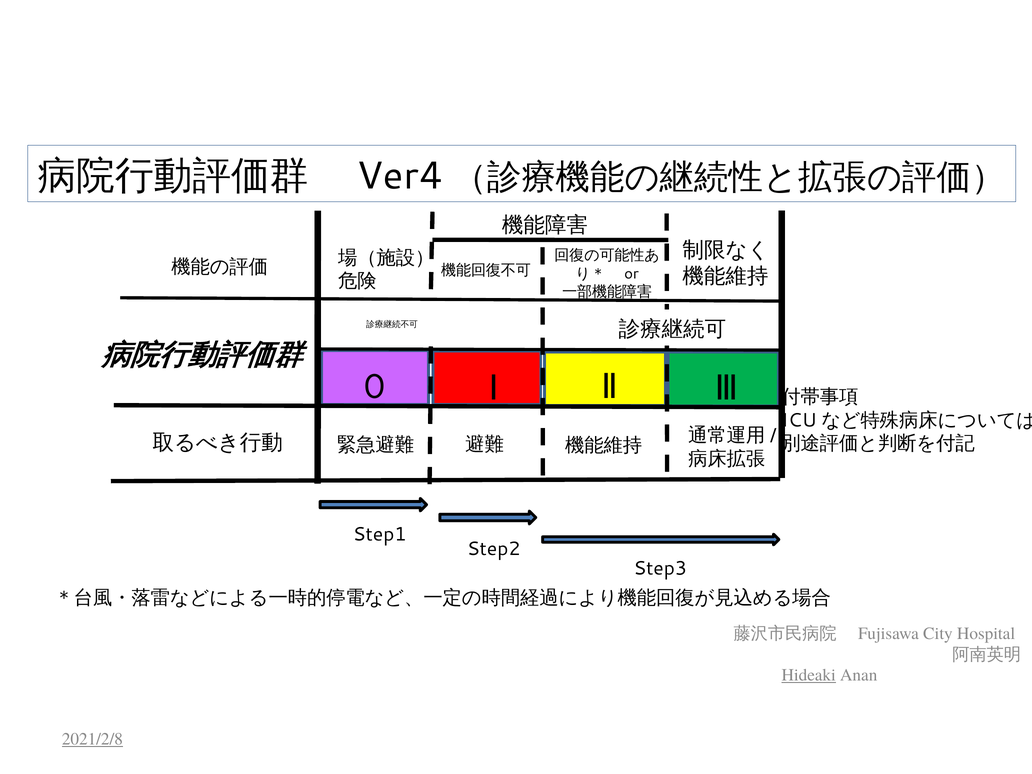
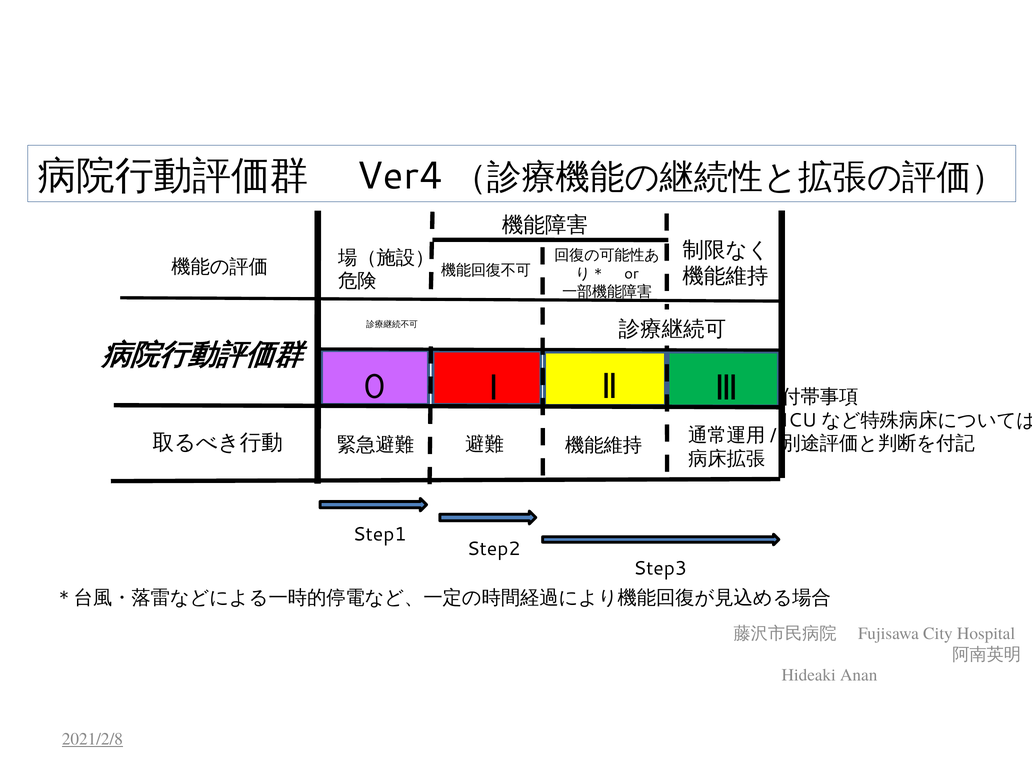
Hideaki underline: present -> none (809, 675)
